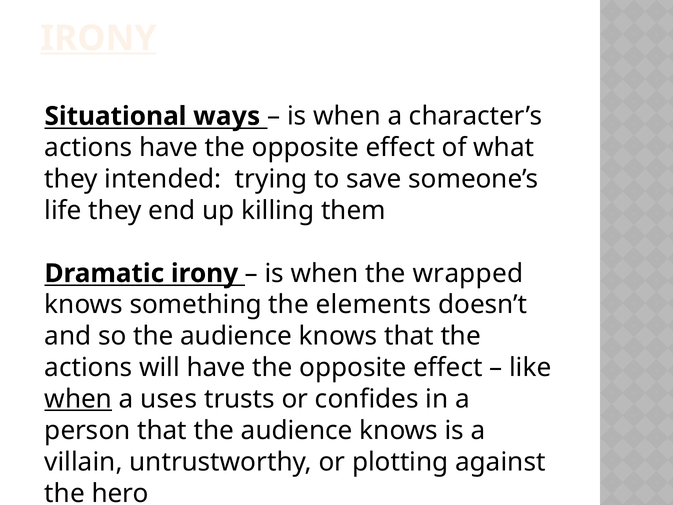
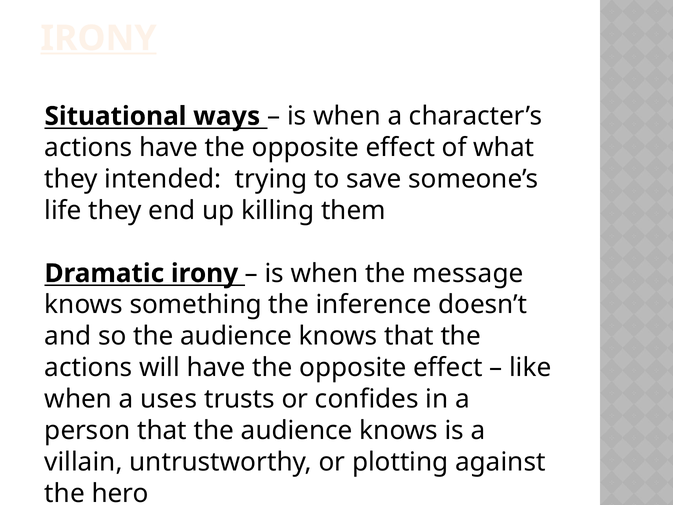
wrapped: wrapped -> message (468, 273)
elements: elements -> inference (374, 305)
when underline: present -> none (78, 399)
